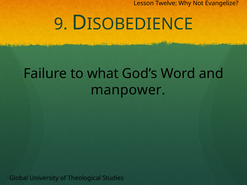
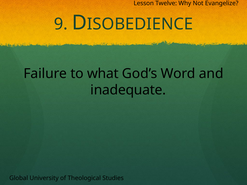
manpower: manpower -> inadequate (128, 90)
